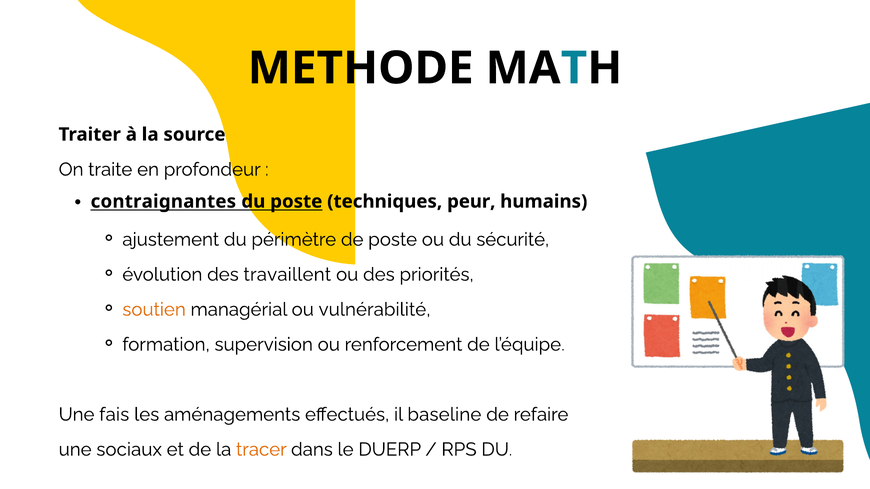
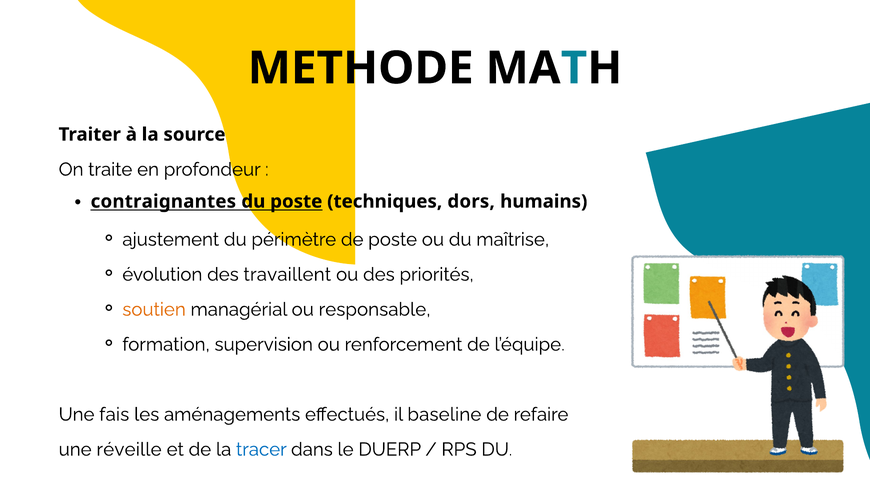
peur: peur -> dors (471, 202)
sécurité: sécurité -> maîtrise (513, 240)
vulnérabilité: vulnérabilité -> responsable (375, 310)
sociaux: sociaux -> réveille (129, 450)
tracer colour: orange -> blue (261, 450)
